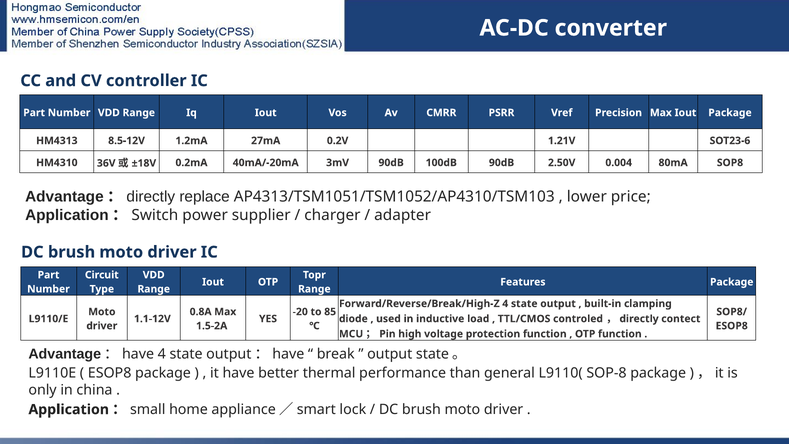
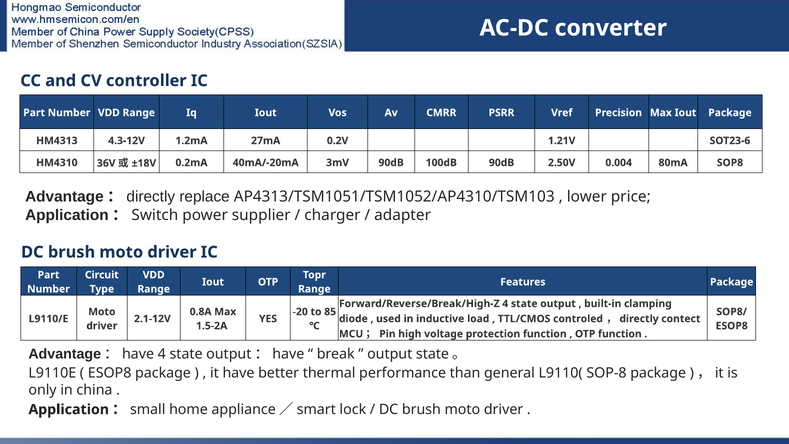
8.5-12V: 8.5-12V -> 4.3-12V (127, 141)
1.1-12V: 1.1-12V -> 2.1-12V (152, 319)
